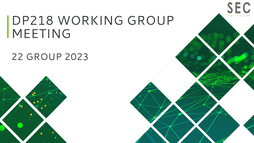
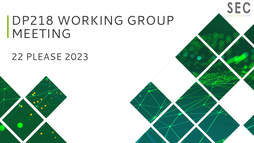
22 GROUP: GROUP -> PLEASE (44, 57)
